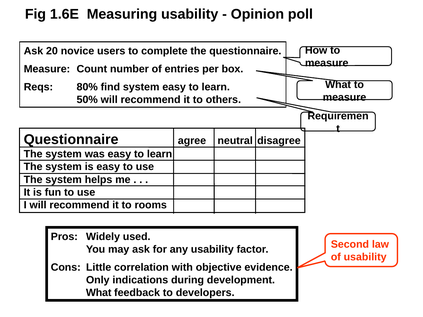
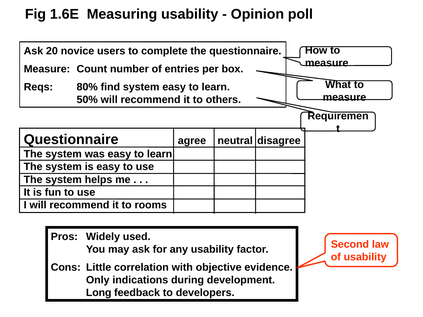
What: What -> Long (99, 293)
